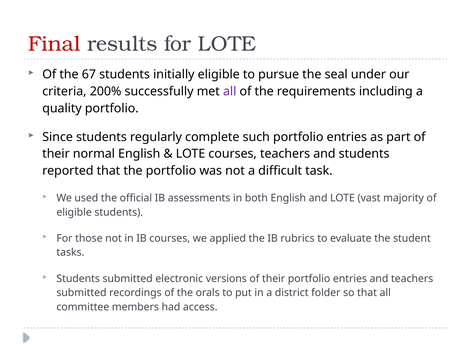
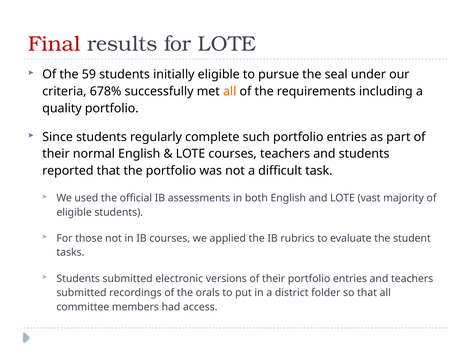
67: 67 -> 59 (89, 74)
200%: 200% -> 678% (106, 91)
all colour: purple -> orange (230, 91)
